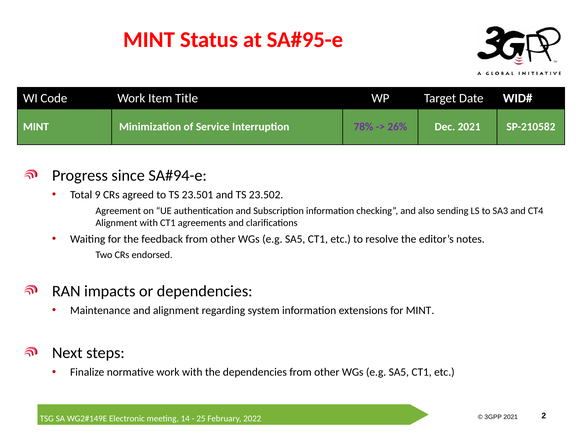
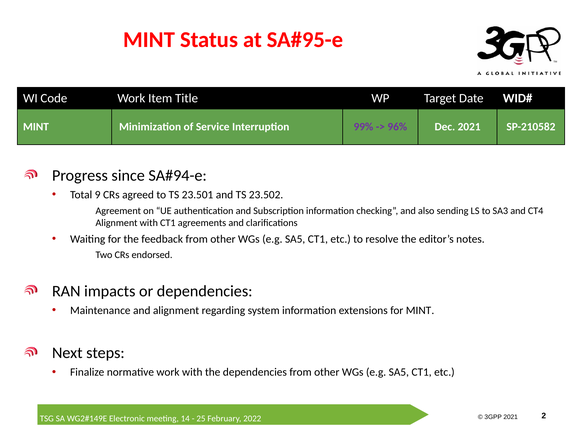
78%: 78% -> 99% (363, 127)
26%: 26% -> 96% (397, 127)
